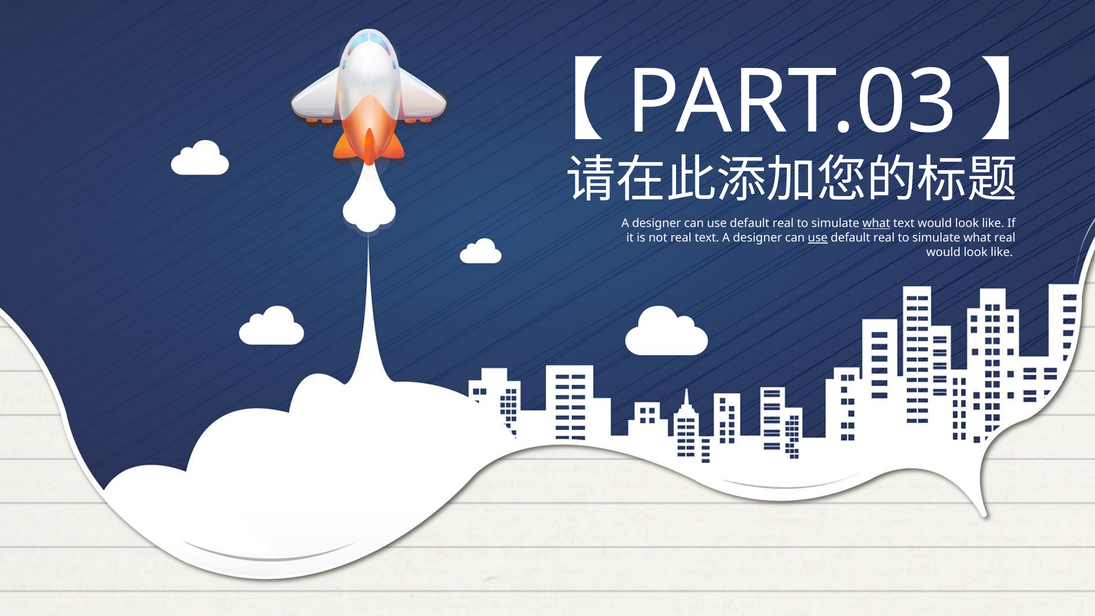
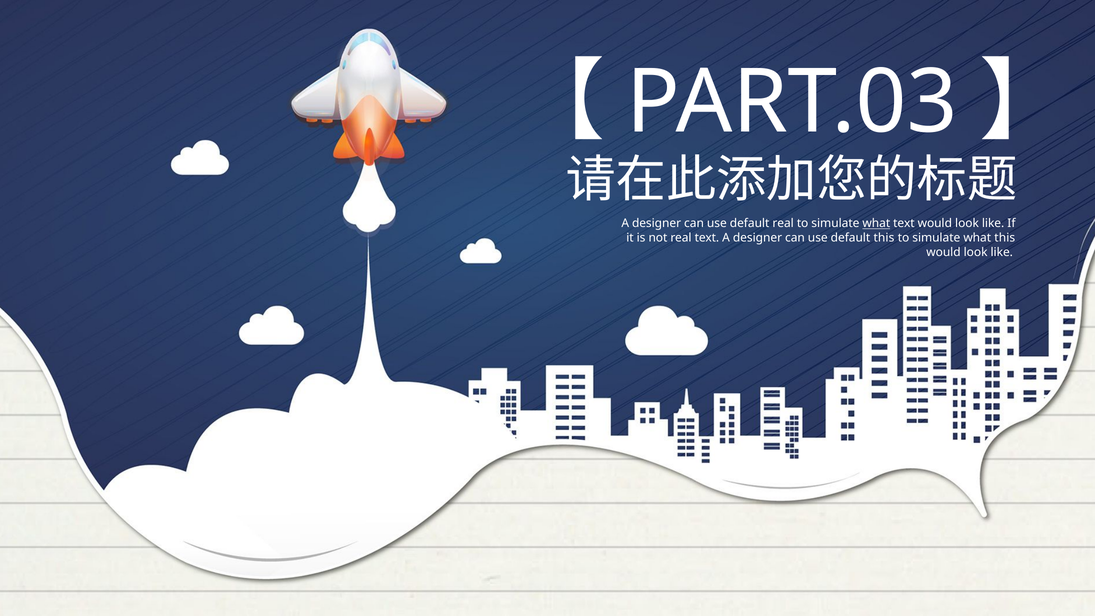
use underline: present -> none (818, 238)
real: real -> this (884, 238)
what real: real -> this (1005, 238)
